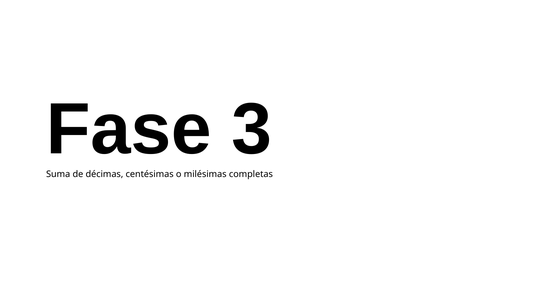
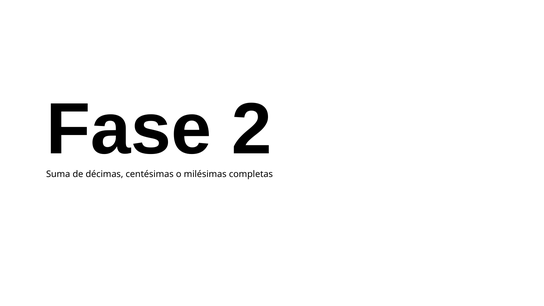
3: 3 -> 2 (252, 130)
